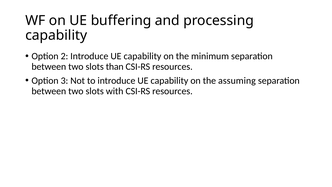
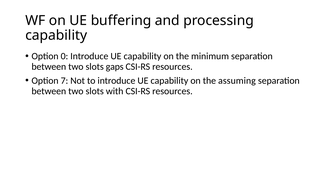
2: 2 -> 0 (64, 56)
than: than -> gaps (115, 67)
3: 3 -> 7 (64, 81)
